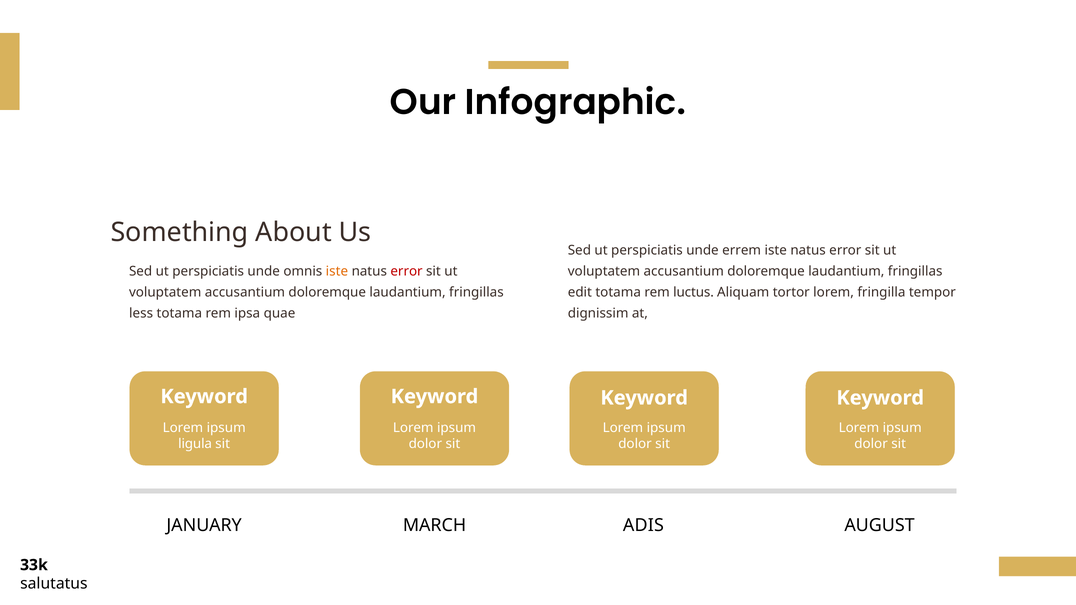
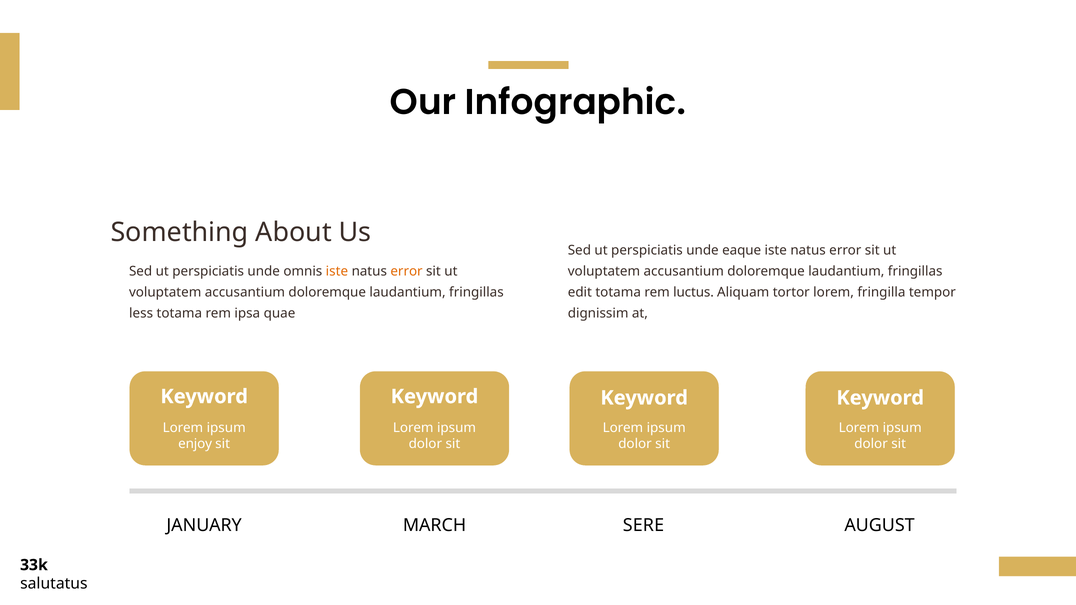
errem: errem -> eaque (742, 250)
error colour: red -> orange (407, 272)
ligula: ligula -> enjoy (195, 444)
ADIS: ADIS -> SERE (643, 525)
